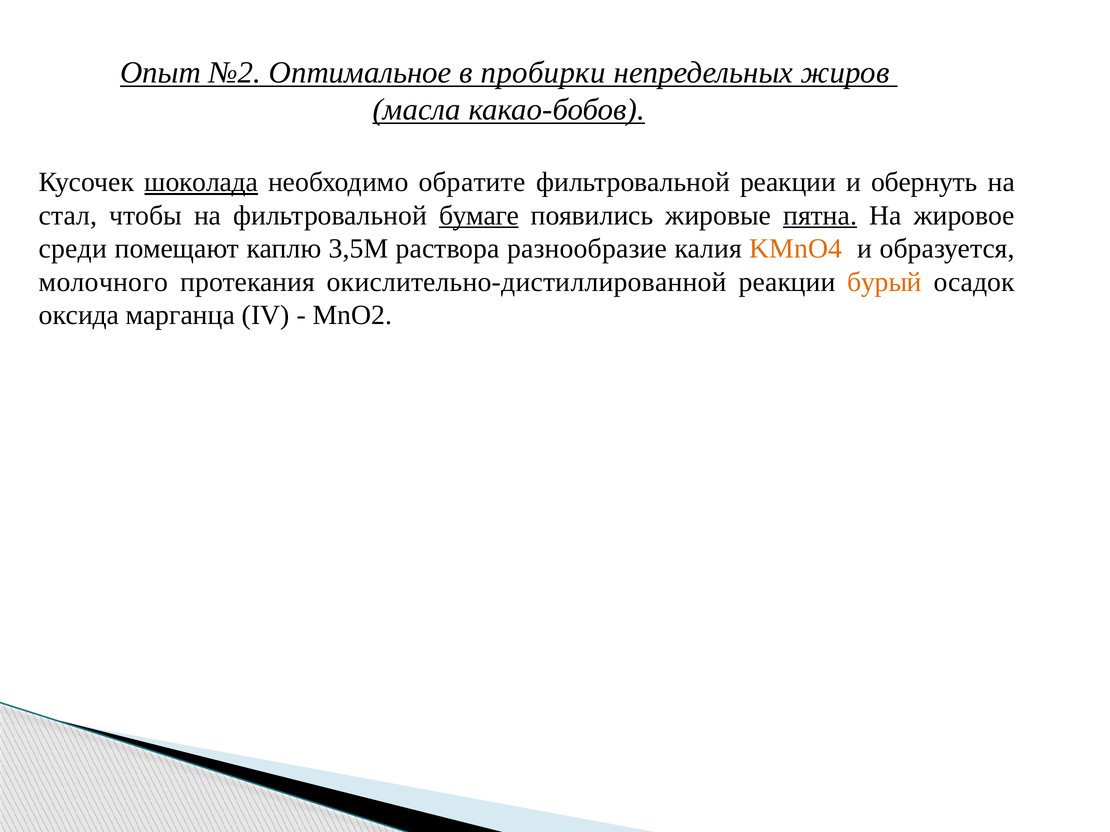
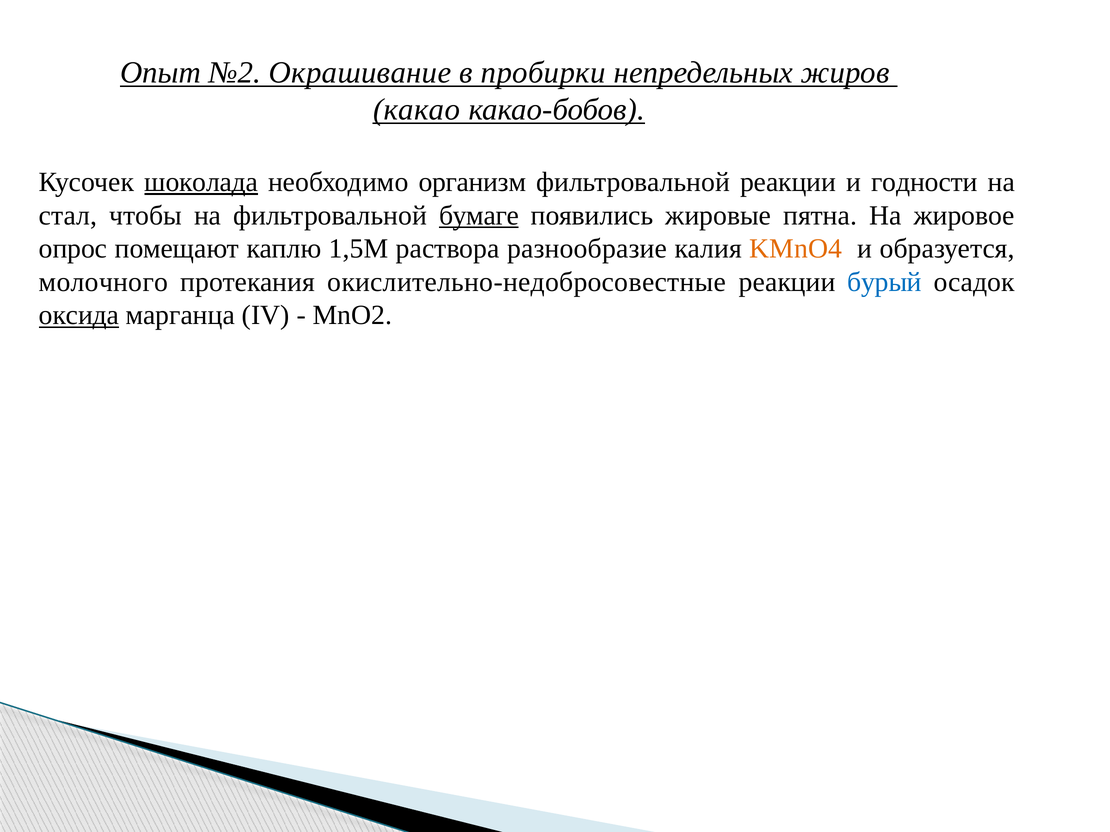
Оптимальное: Оптимальное -> Окрашивание (360, 73)
масла: масла -> какао (417, 110)
обратите: обратите -> организм (472, 182)
обернуть: обернуть -> годности (924, 182)
пятна underline: present -> none (820, 216)
среди: среди -> опрос (73, 249)
3,5М: 3,5М -> 1,5М (359, 249)
окислительно-дистиллированной: окислительно-дистиллированной -> окислительно-недобросовестные (527, 282)
бурый colour: orange -> blue (885, 282)
оксида underline: none -> present (79, 315)
